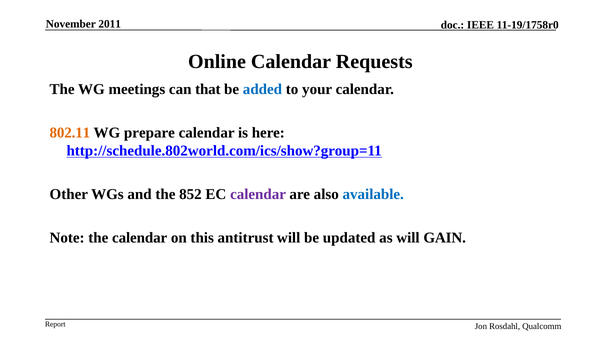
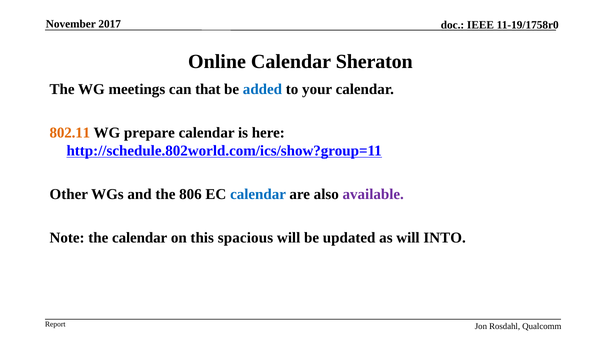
2011: 2011 -> 2017 (110, 24)
Requests: Requests -> Sheraton (374, 61)
852: 852 -> 806 (190, 194)
calendar colour: purple -> blue (258, 194)
available colour: blue -> purple (373, 194)
antitrust: antitrust -> spacious (245, 238)
GAIN: GAIN -> INTO (445, 238)
